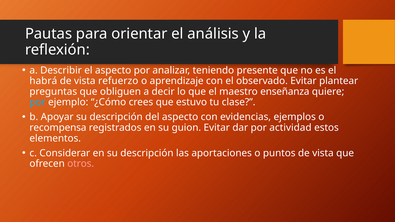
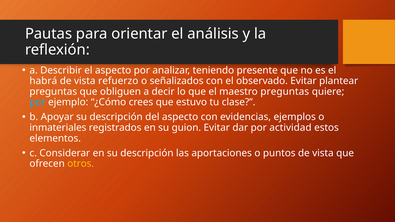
aprendizaje: aprendizaje -> señalizados (177, 81)
maestro enseñanza: enseñanza -> preguntas (285, 92)
recompensa: recompensa -> inmateriales (58, 128)
otros colour: pink -> yellow (81, 164)
